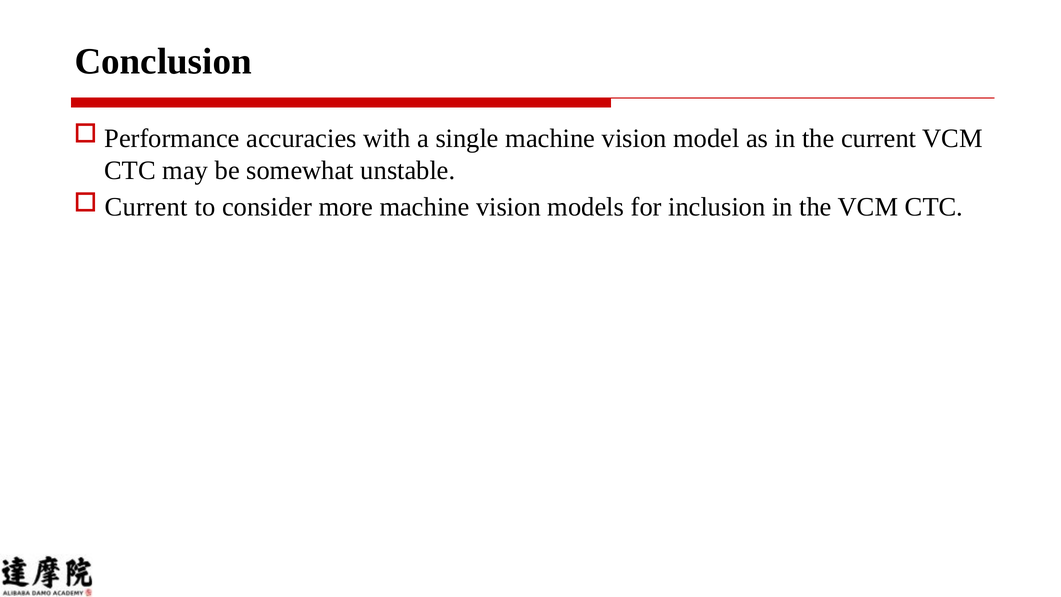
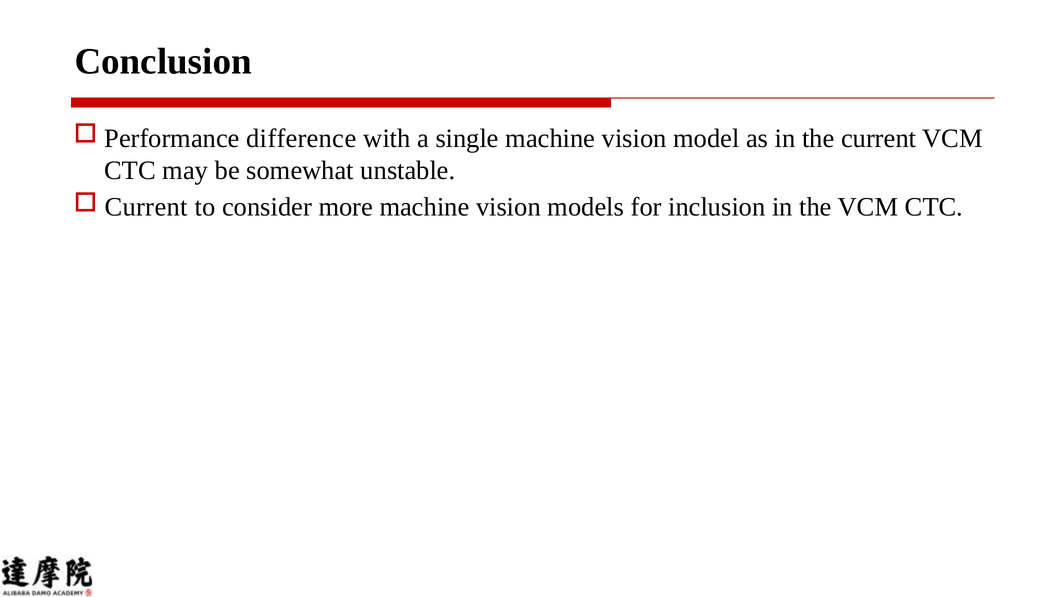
accuracies: accuracies -> difference (301, 138)
